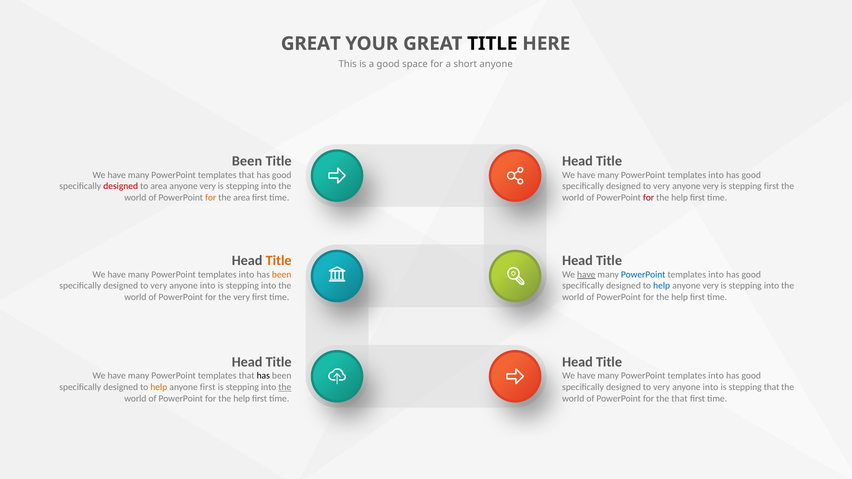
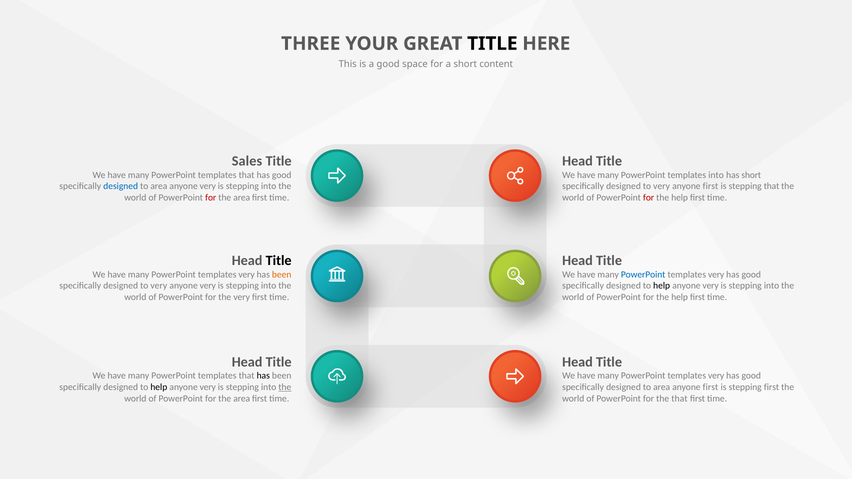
GREAT: GREAT -> THREE (311, 44)
short anyone: anyone -> content (496, 64)
Been: Been -> Sales (247, 161)
good: good -> short (751, 175)
designed colour: red -> blue (121, 186)
very: very -> first (710, 186)
stepping first: first -> that (772, 186)
for colour: orange -> red (211, 198)
Title colour: orange -> black (279, 261)
into: into -> very (247, 275)
have underline: present -> none (586, 275)
into: into -> very (716, 275)
into: into -> very (208, 286)
help colour: blue -> black (662, 286)
into: into -> very (716, 376)
help colour: orange -> black (159, 387)
first: first -> very (208, 387)
very: very -> area (662, 387)
into: into -> first (710, 387)
stepping that: that -> first (772, 387)
help: help -> area (242, 398)
